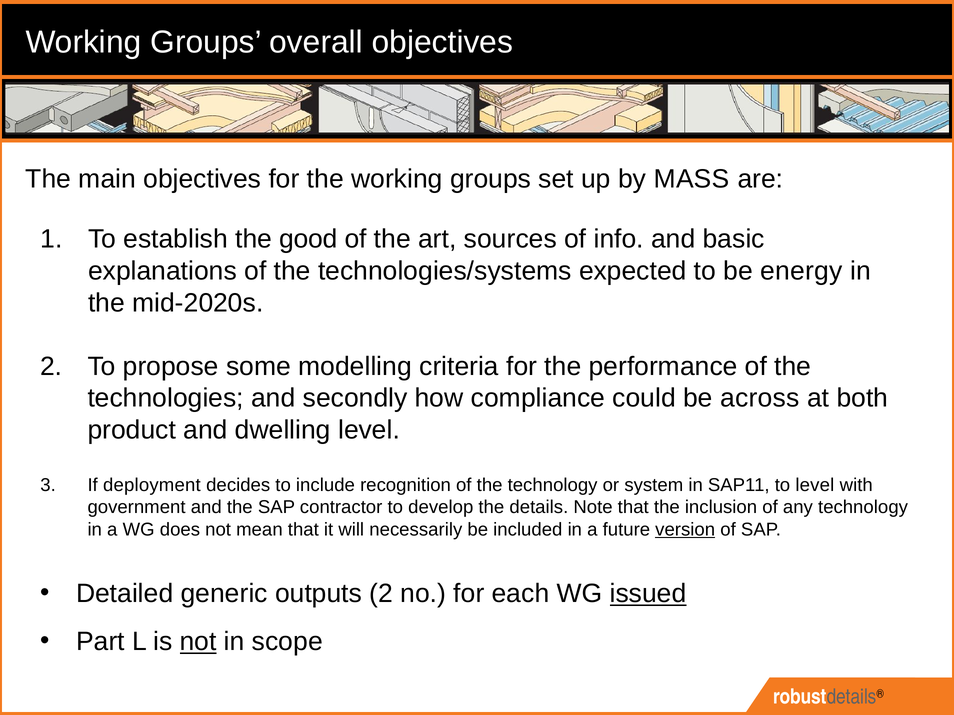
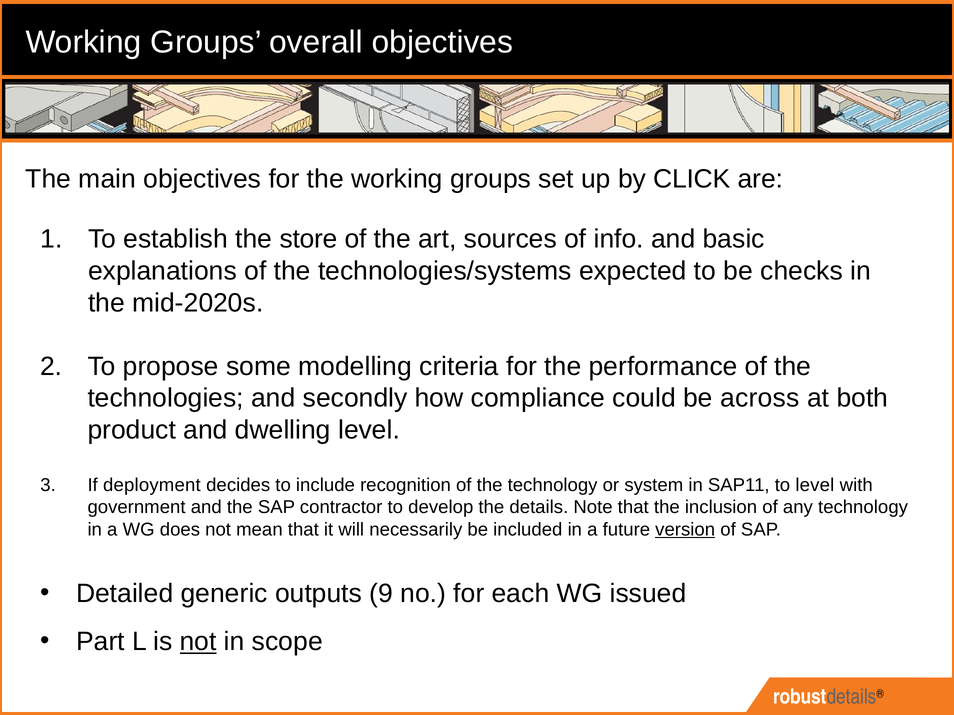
MASS: MASS -> CLICK (692, 179)
good: good -> store (308, 239)
energy: energy -> checks (802, 271)
outputs 2: 2 -> 9 (381, 594)
issued underline: present -> none (648, 594)
